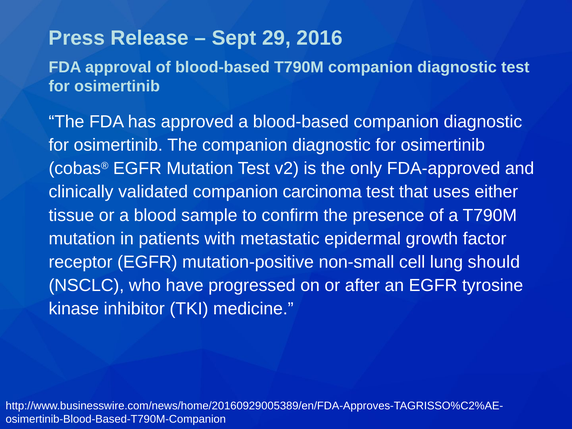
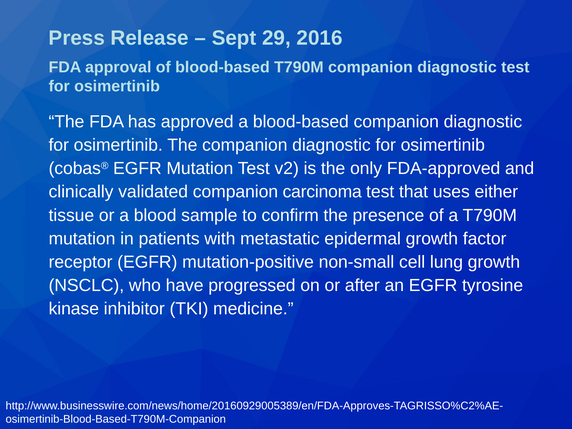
lung should: should -> growth (494, 262)
